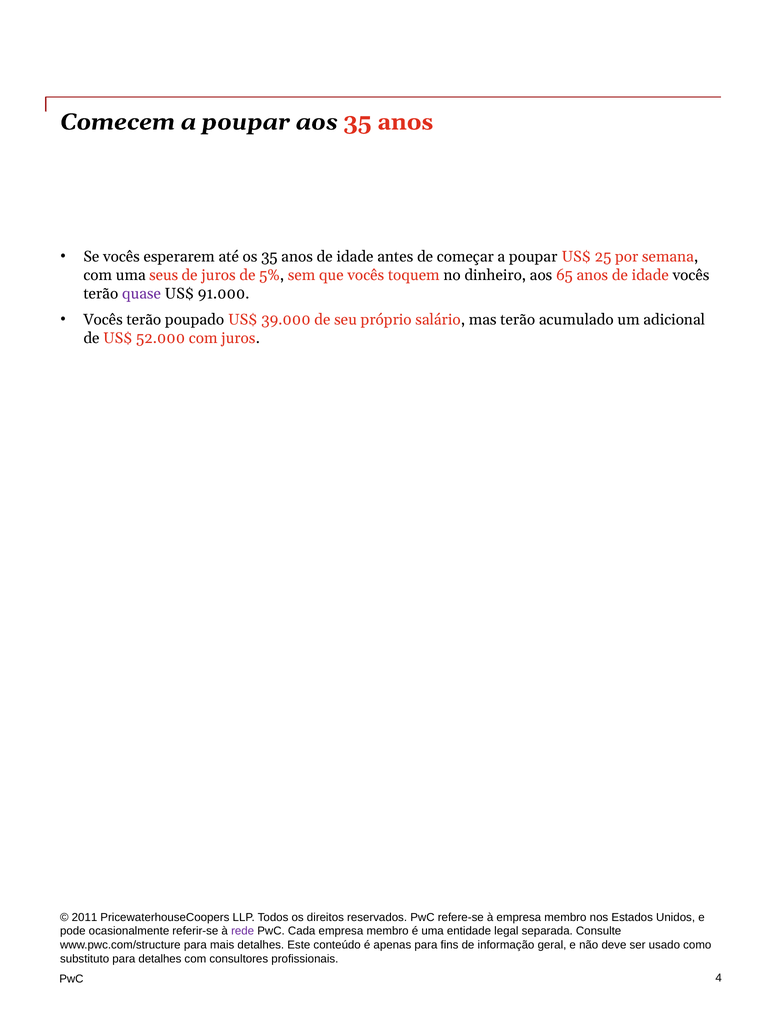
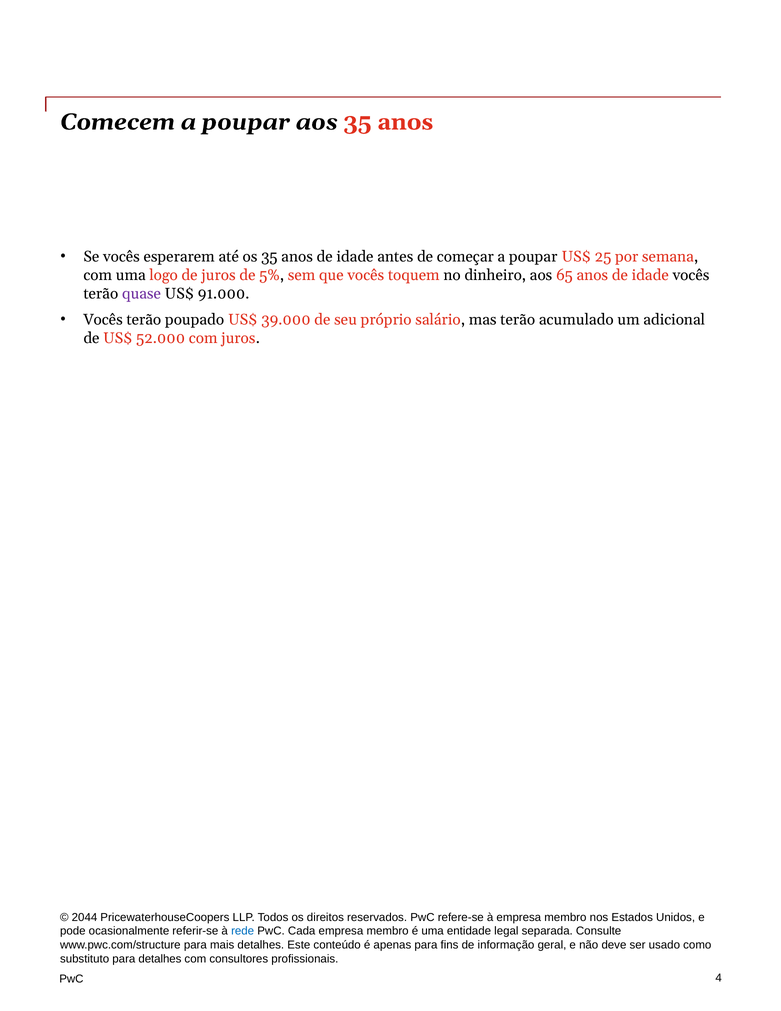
seus: seus -> logo (164, 275)
2011: 2011 -> 2044 (85, 917)
rede colour: purple -> blue (243, 931)
